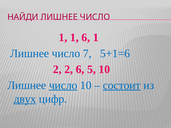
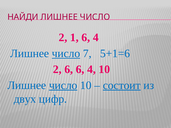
1: 1 -> 2 (63, 38)
1 6 1: 1 -> 4 (96, 38)
число underline: none -> present (66, 54)
2 2: 2 -> 6 (69, 69)
5: 5 -> 4 (91, 69)
двух underline: present -> none (25, 99)
